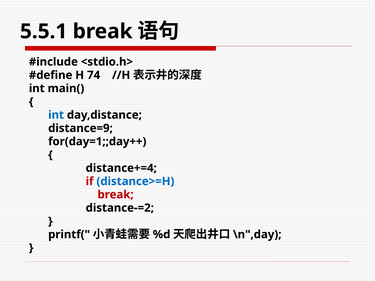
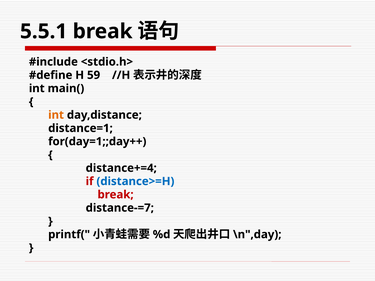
74: 74 -> 59 (94, 75)
int colour: blue -> orange (56, 115)
distance=9: distance=9 -> distance=1 (80, 128)
distance-=2: distance-=2 -> distance-=7 (120, 208)
